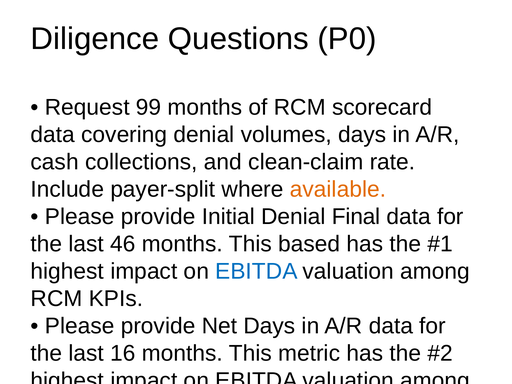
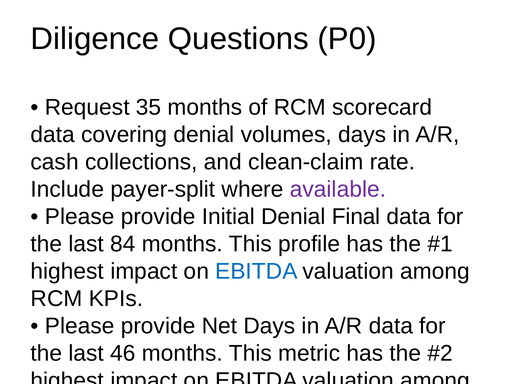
99: 99 -> 35 (149, 107)
available colour: orange -> purple (338, 189)
46: 46 -> 84 (123, 244)
based: based -> profile (309, 244)
16: 16 -> 46 (123, 353)
